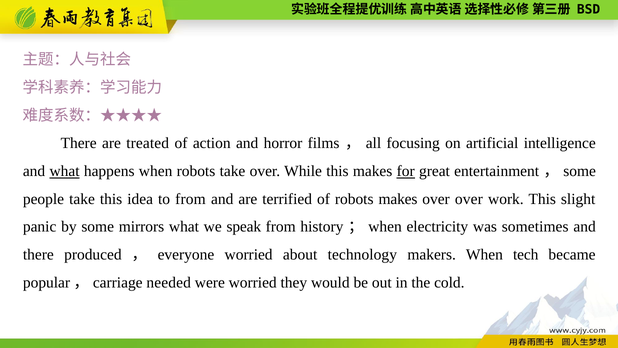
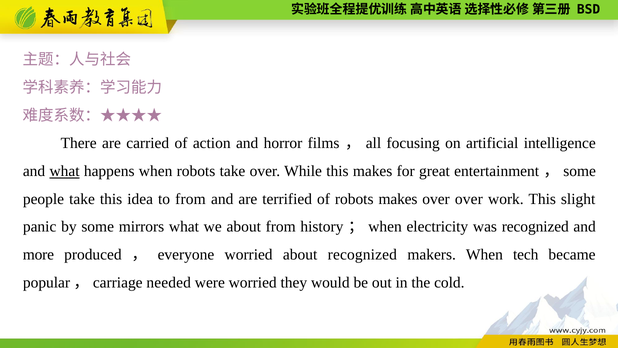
treated: treated -> carried (148, 143)
for underline: present -> none (406, 171)
we speak: speak -> about (244, 227)
was sometimes: sometimes -> recognized (535, 227)
there: there -> more (38, 254)
about technology: technology -> recognized (362, 254)
